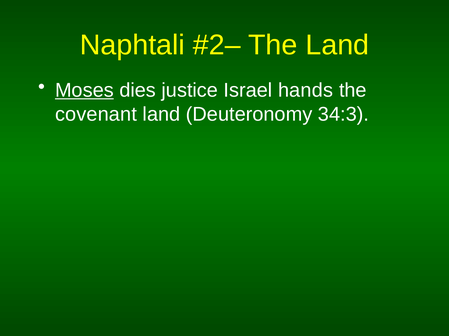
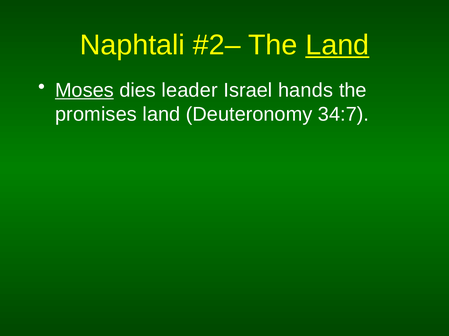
Land underline: none -> present (337, 45)
justice: justice -> leader (190, 90)
covenant: covenant -> promises (96, 114)
34:3: 34:3 -> 34:7 (343, 114)
